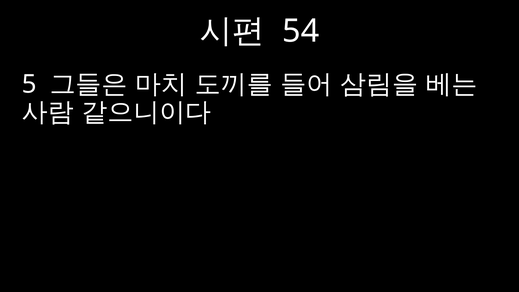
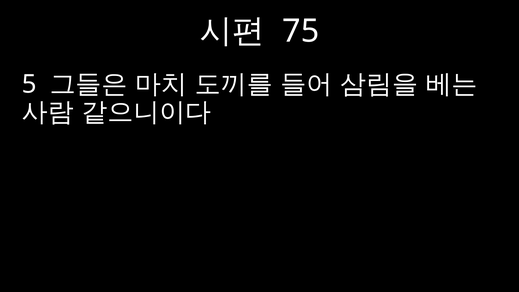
54: 54 -> 75 (301, 31)
